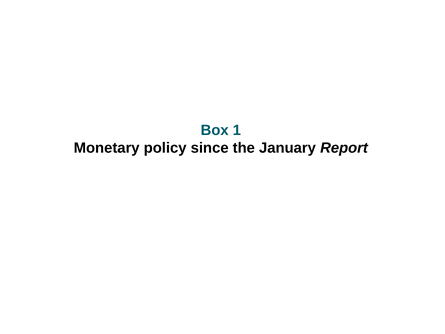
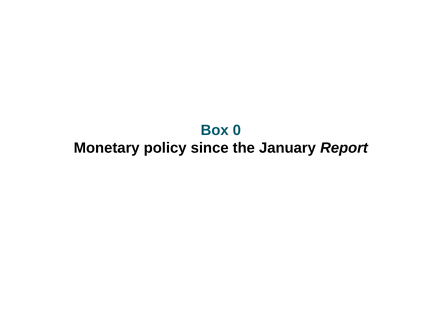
1: 1 -> 0 (237, 130)
